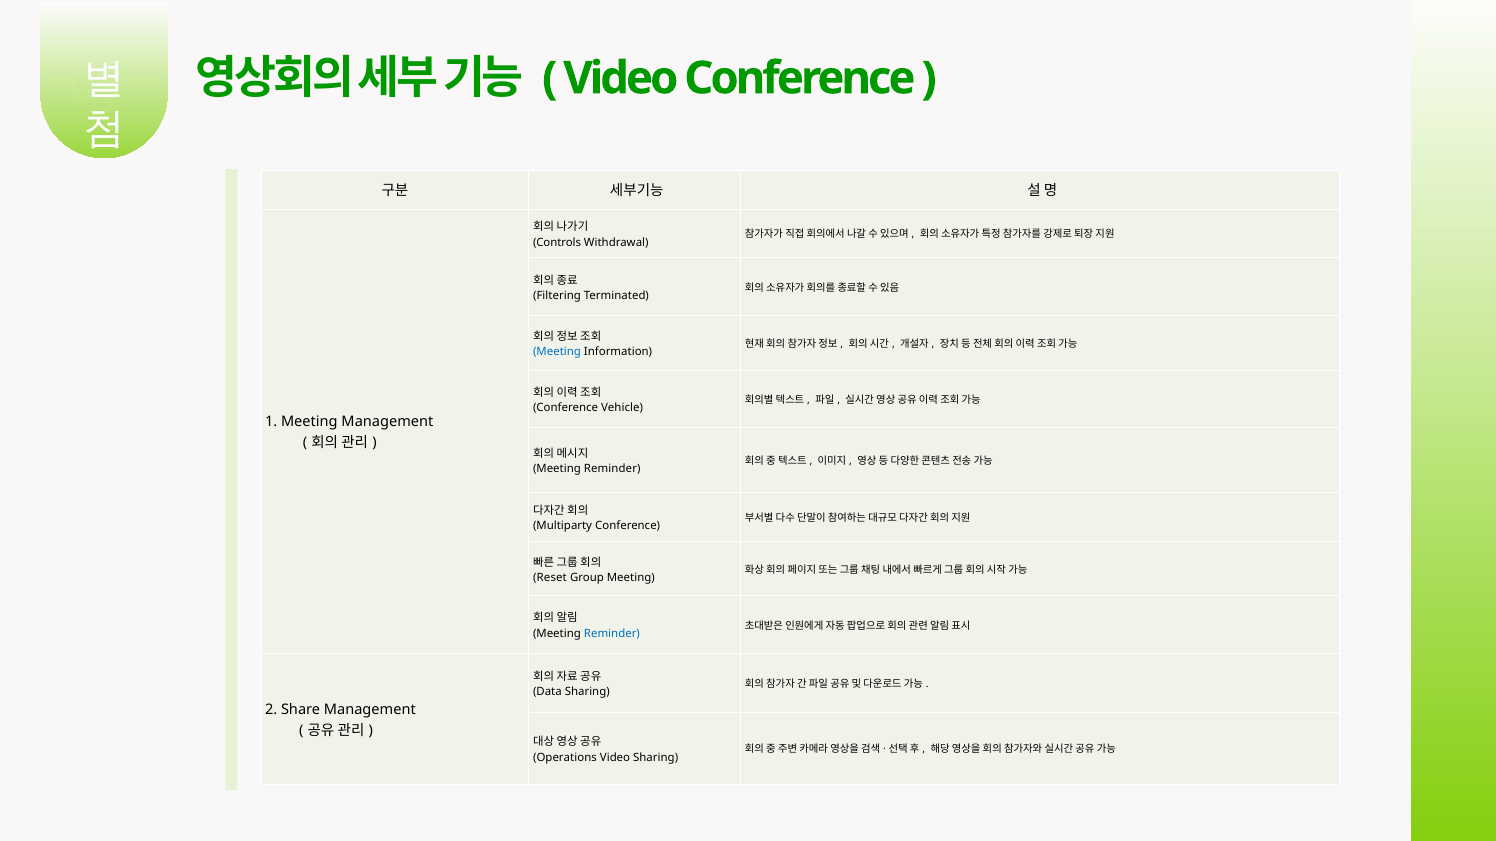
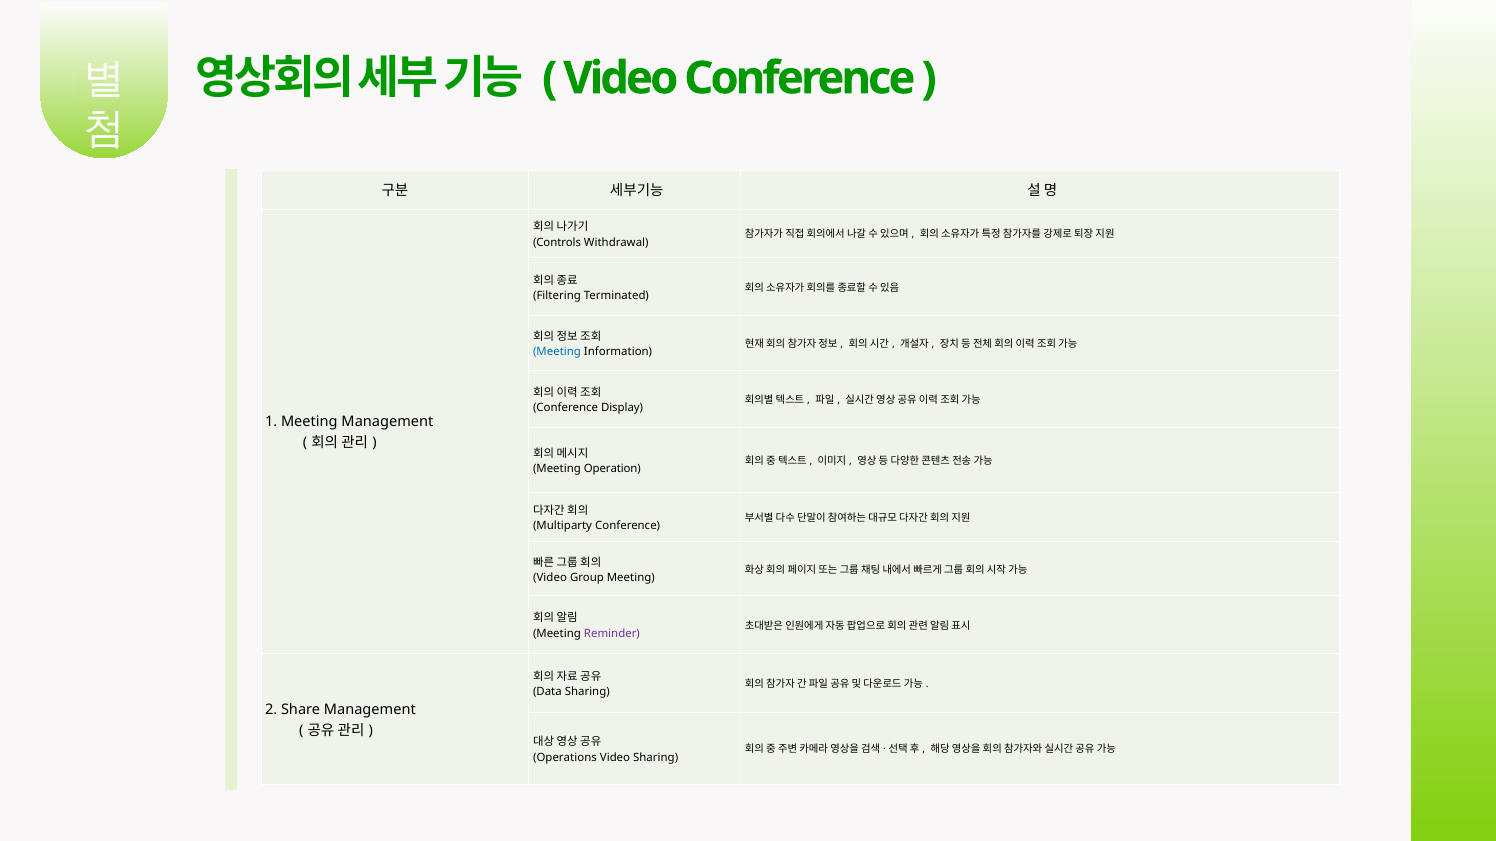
Vehicle: Vehicle -> Display (622, 408)
Reminder: Reminder -> Operation (612, 469)
Reset: Reset -> Video (550, 578)
Reminder colour: blue -> purple (612, 634)
